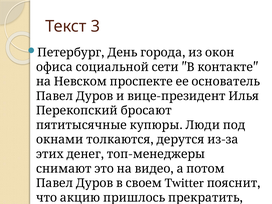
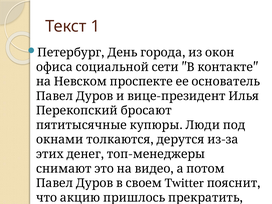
3: 3 -> 1 (95, 26)
